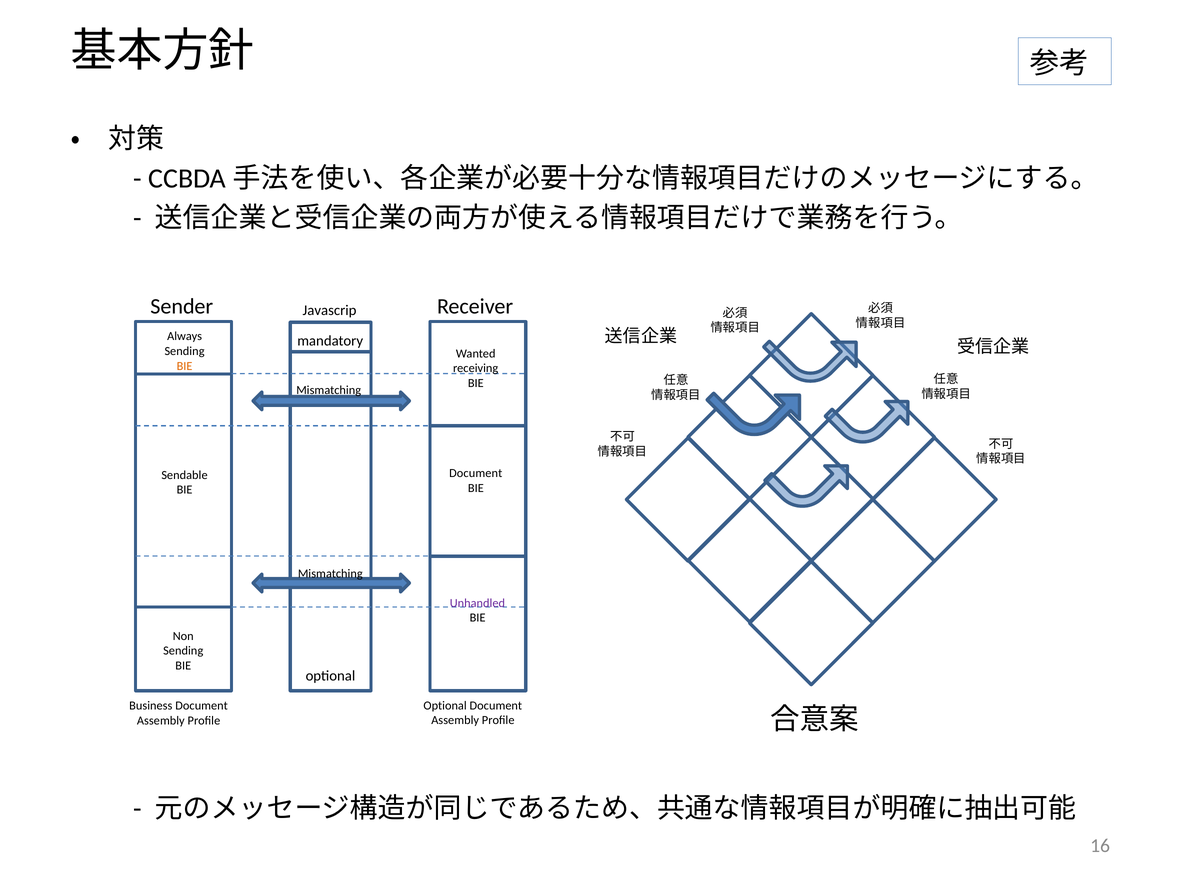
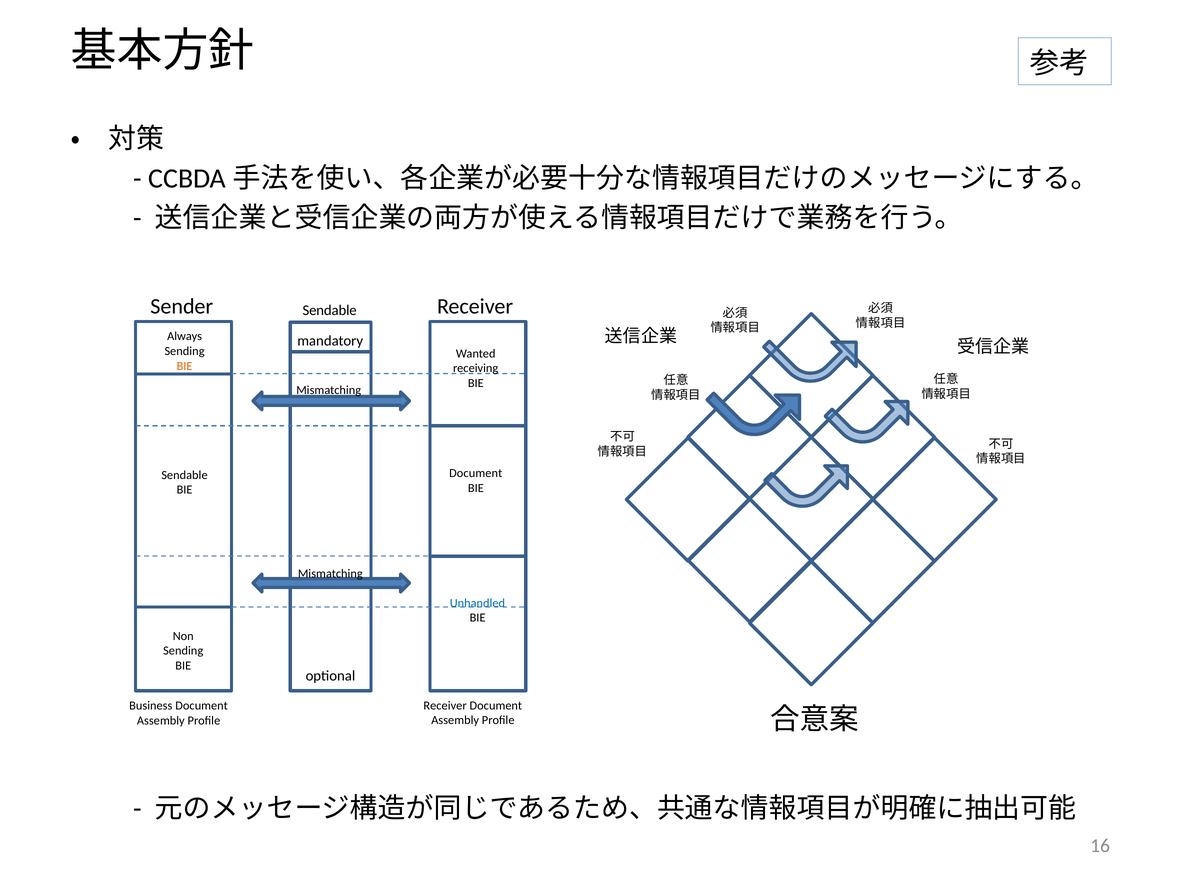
Javascrip: Javascrip -> Sendable (330, 310)
Unhandled colour: purple -> blue (477, 603)
Optional: Optional -> Receiver (445, 705)
